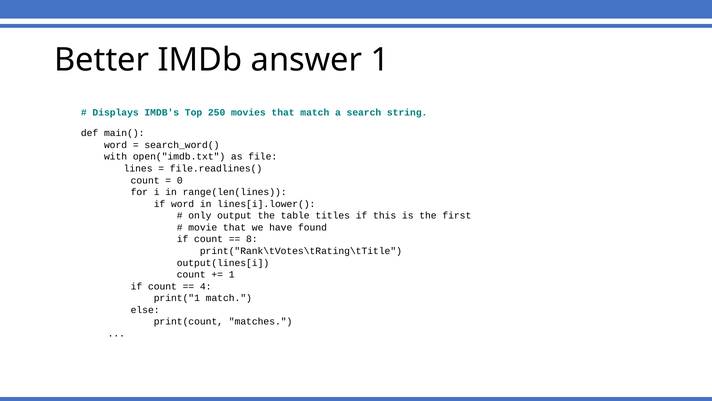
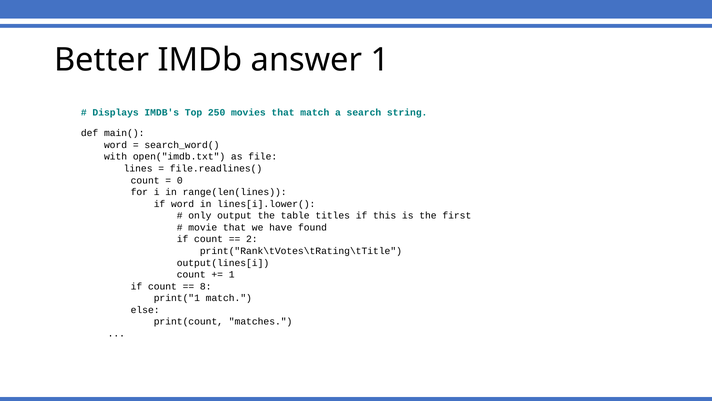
8: 8 -> 2 (252, 239)
4: 4 -> 8 (206, 286)
